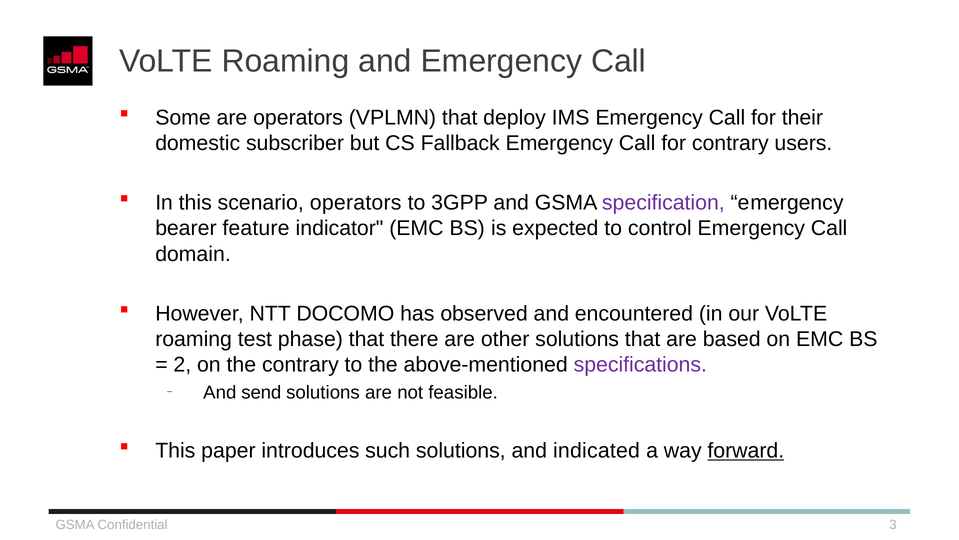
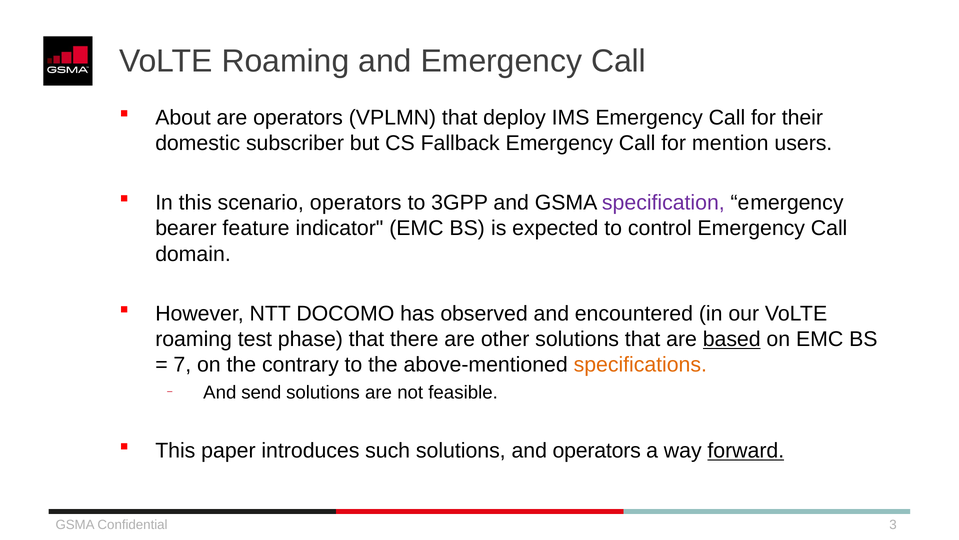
Some: Some -> About (183, 117)
for contrary: contrary -> mention (730, 143)
based underline: none -> present (732, 339)
2: 2 -> 7 (182, 365)
specifications colour: purple -> orange (640, 365)
and indicated: indicated -> operators (597, 450)
